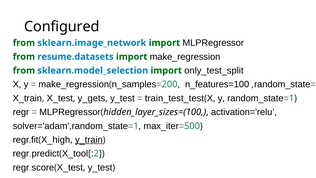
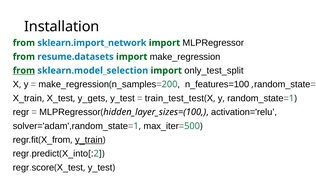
Configured: Configured -> Installation (62, 27)
sklearn.image_network: sklearn.image_network -> sklearn.import_network (92, 43)
from underline: none -> present (24, 70)
X_high: X_high -> X_from (56, 140)
X_tool: X_tool -> X_into (75, 153)
